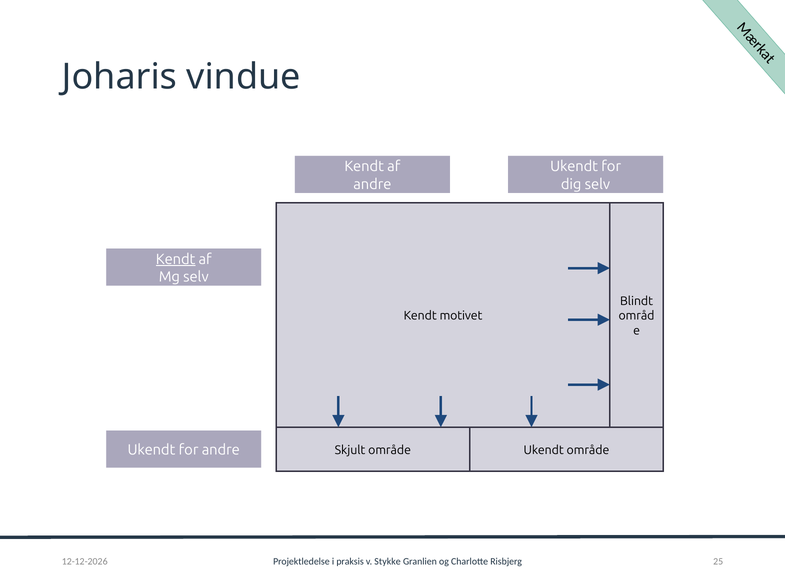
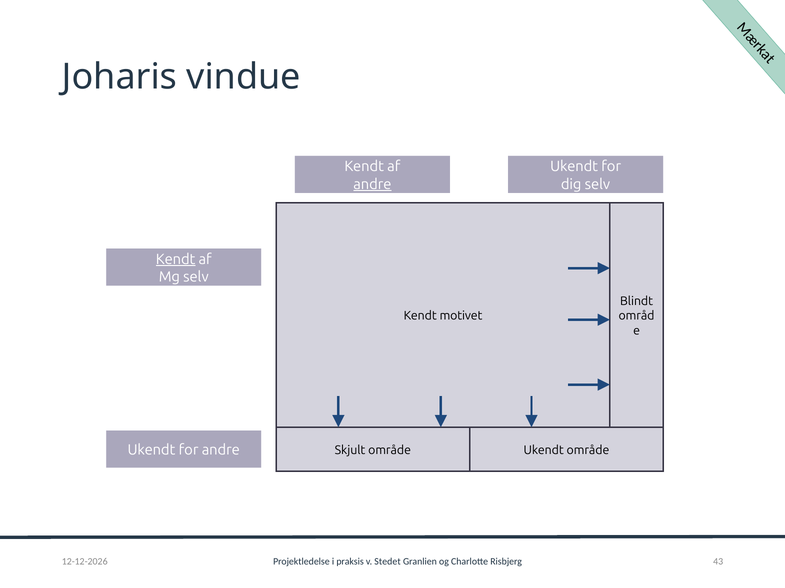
andre underline: none -> present (372, 184)
Stykke: Stykke -> Stedet (388, 562)
25: 25 -> 43 (718, 562)
